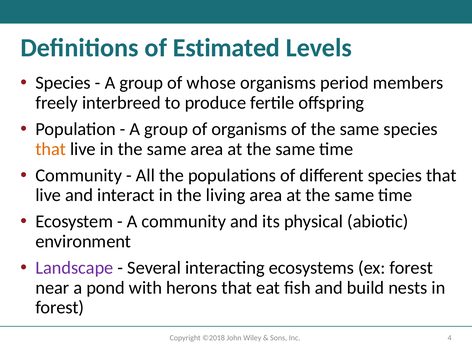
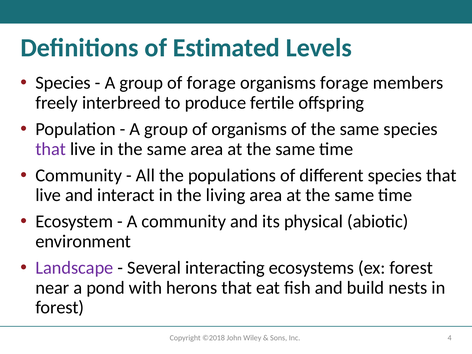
of whose: whose -> forage (211, 83)
organisms period: period -> forage (344, 83)
that colour: orange -> purple (51, 149)
